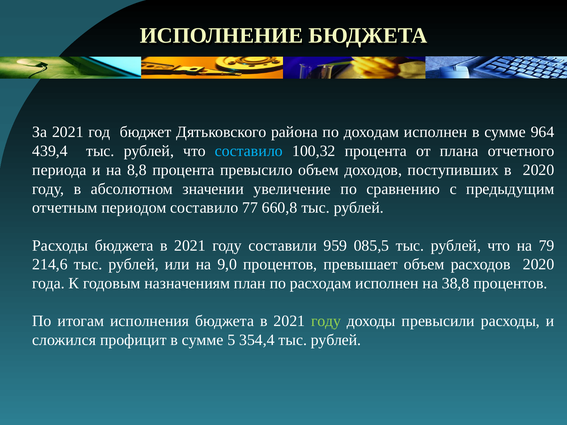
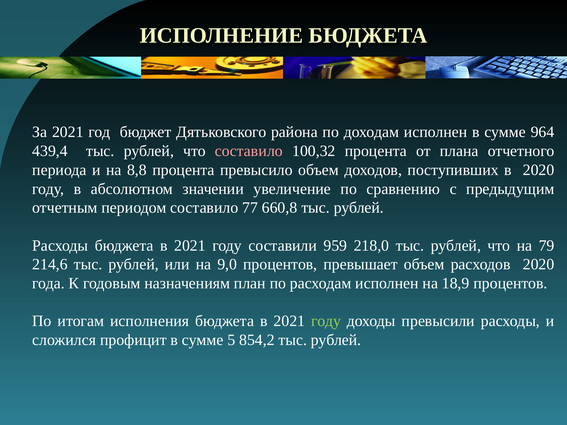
составило colour: light blue -> pink (249, 151)
085,5: 085,5 -> 218,0 (371, 246)
38,8: 38,8 -> 18,9 (456, 283)
354,4: 354,4 -> 854,2 (257, 340)
